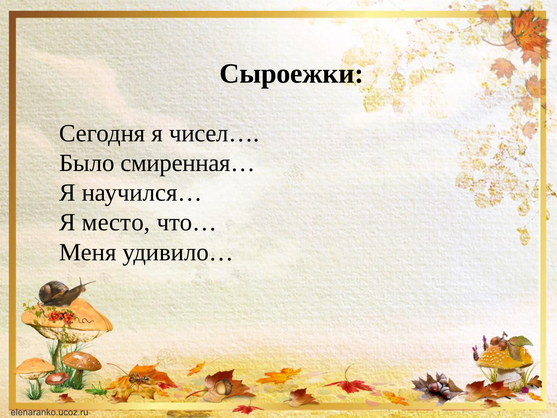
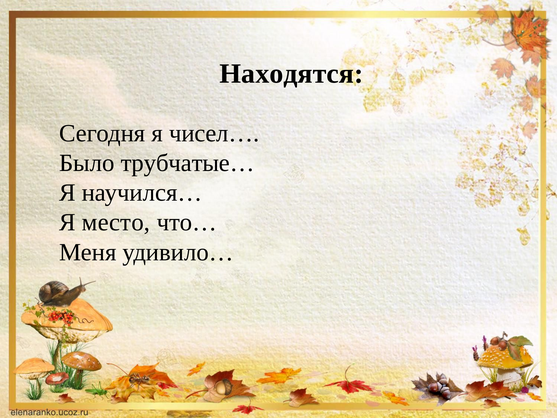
Сыроежки: Сыроежки -> Находятся (291, 74)
смиренная…: смиренная… -> трубчатые… (188, 163)
